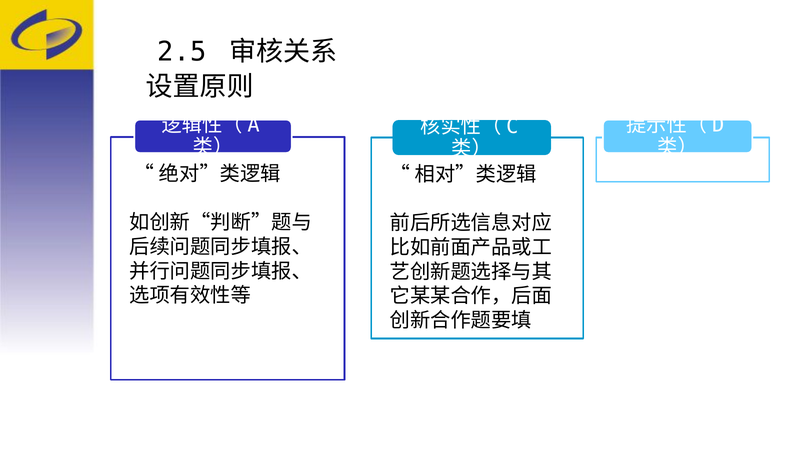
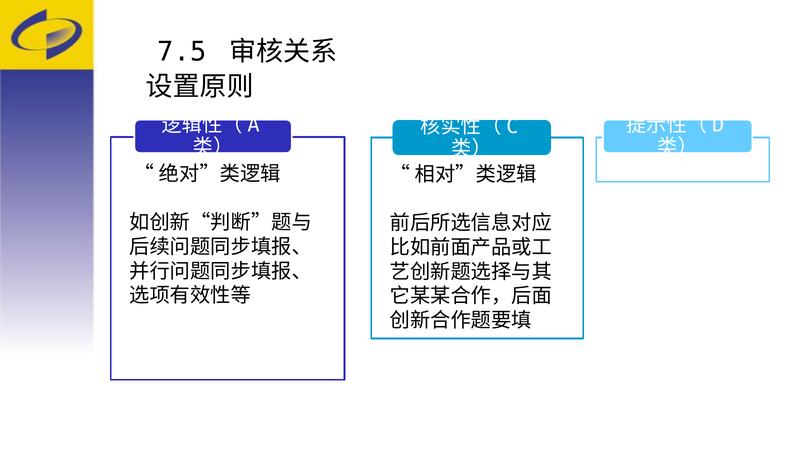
2.5: 2.5 -> 7.5 (182, 52)
